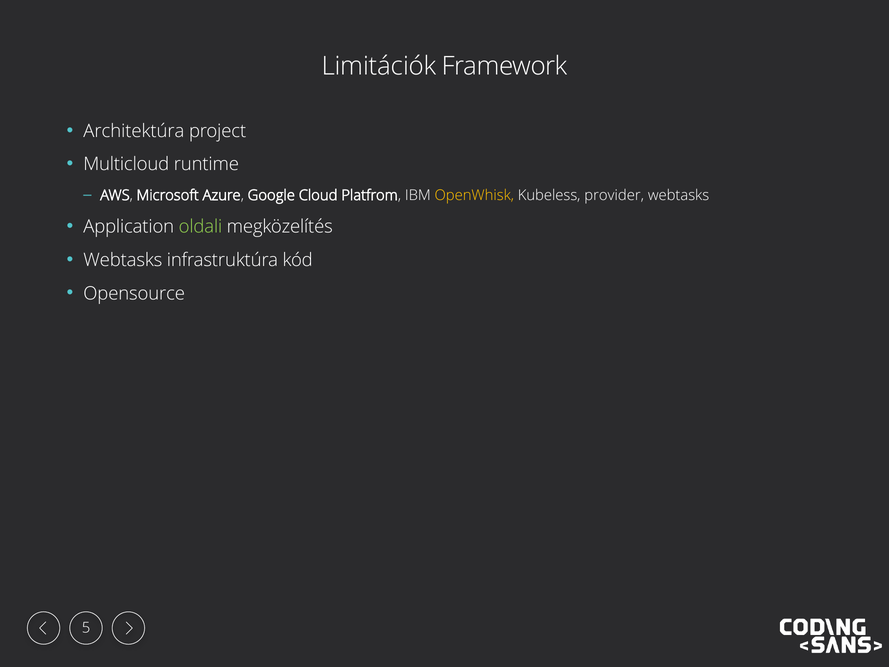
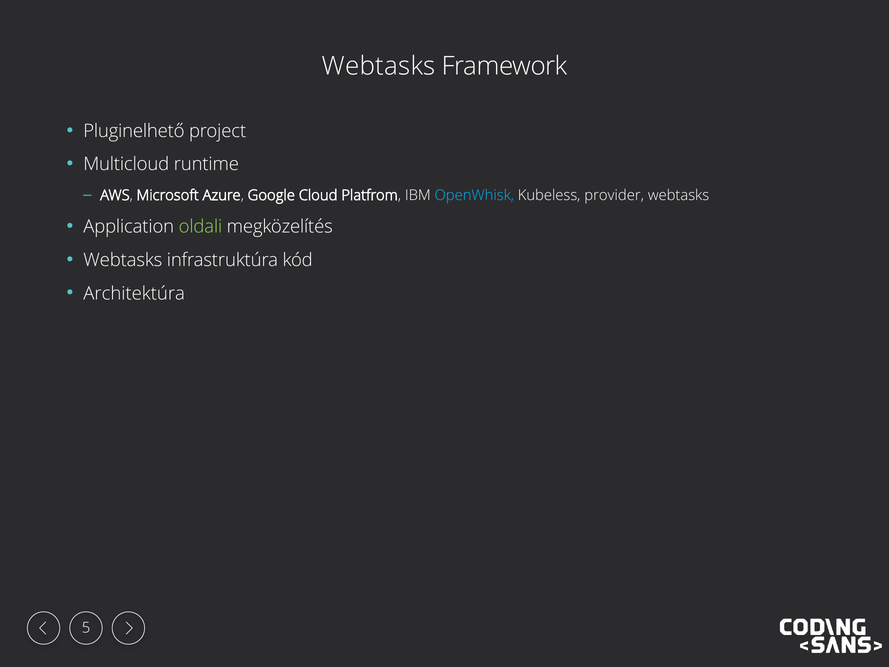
Limitációk: Limitációk -> Webtasks (379, 66)
Architektúra: Architektúra -> Pluginelhető (134, 131)
OpenWhisk colour: yellow -> light blue (474, 195)
Opensource: Opensource -> Architektúra (134, 293)
